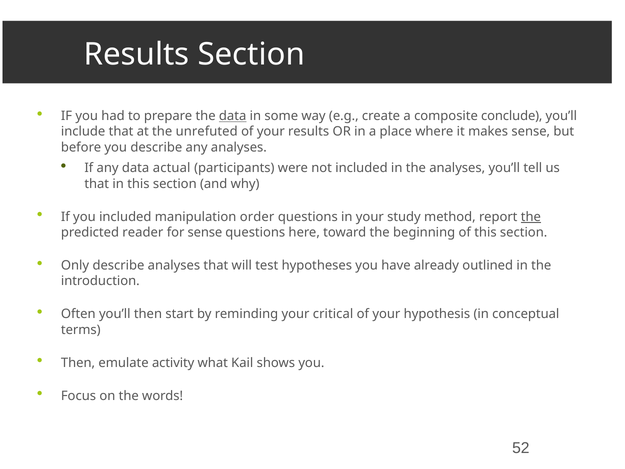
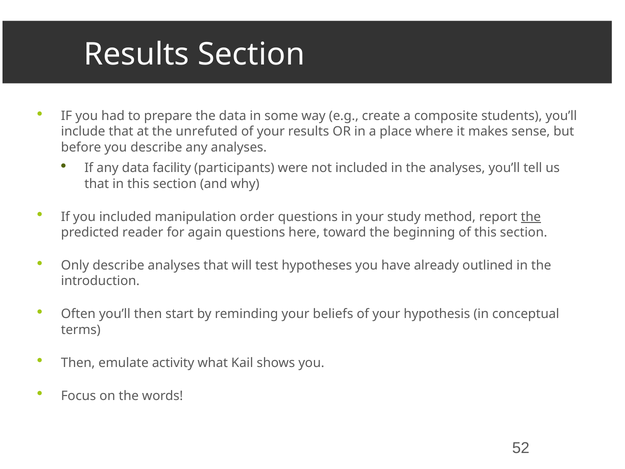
data underline: present -> none (233, 116)
conclude: conclude -> students (512, 116)
actual: actual -> facility (172, 168)
for sense: sense -> again (205, 232)
critical: critical -> beliefs (333, 314)
